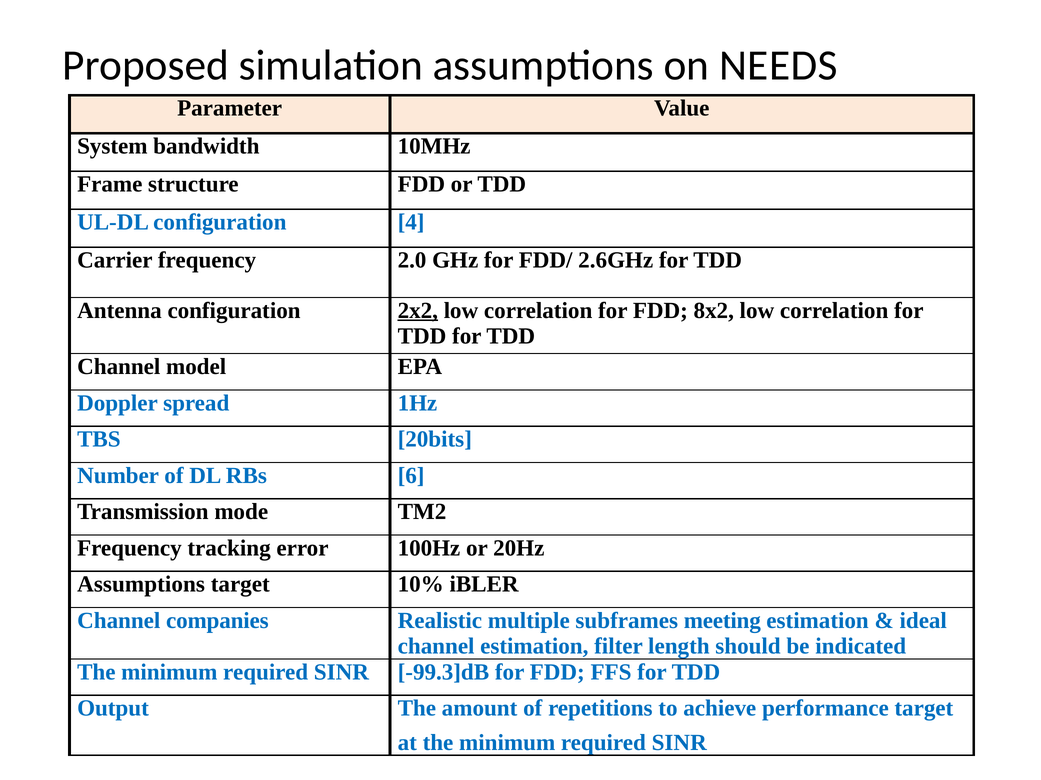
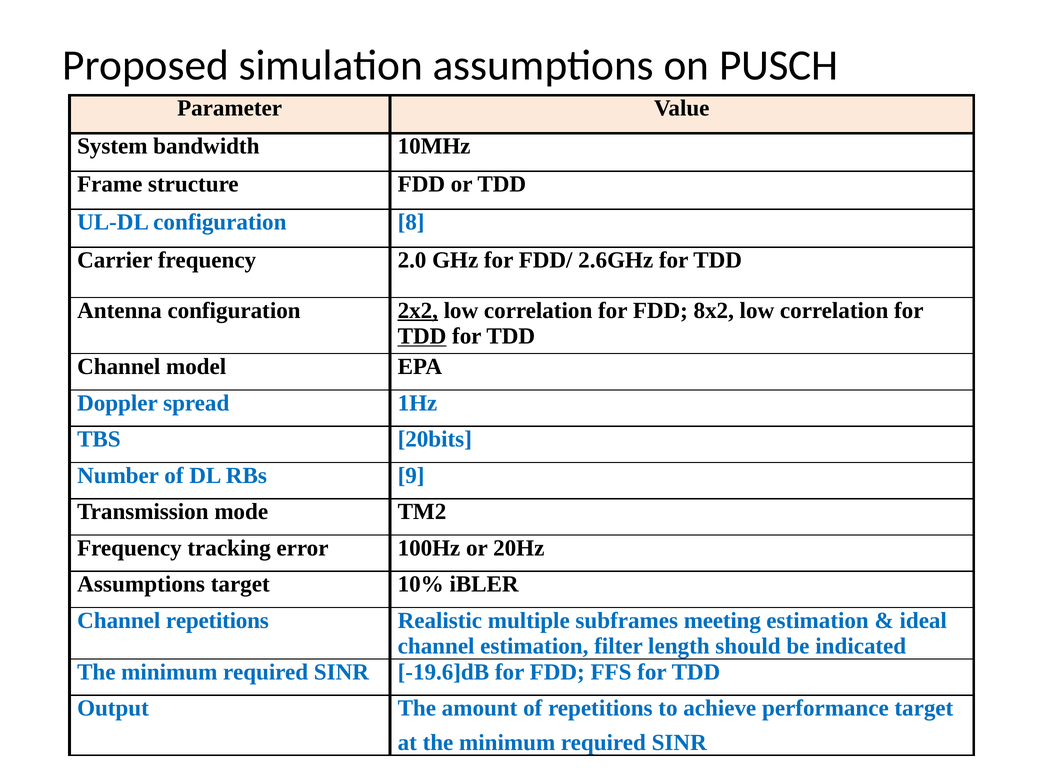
NEEDS: NEEDS -> PUSCH (779, 66)
4: 4 -> 8 (411, 223)
TDD underline: none -> present (422, 336)
6: 6 -> 9 (411, 476)
Channel companies: companies -> repetitions (217, 621)
-99.3]dB: -99.3]dB -> -19.6]dB (443, 673)
